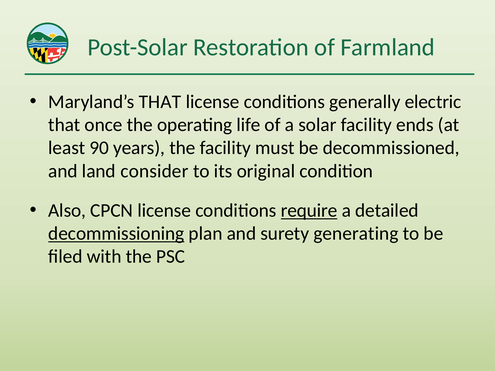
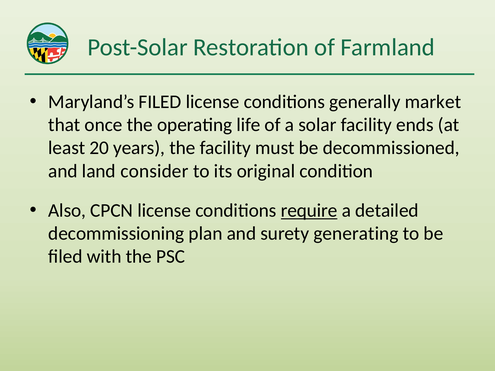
Maryland’s THAT: THAT -> FILED (160, 102)
electric: electric -> market (433, 102)
90: 90 -> 20 (99, 148)
decommissioning underline: present -> none (116, 234)
